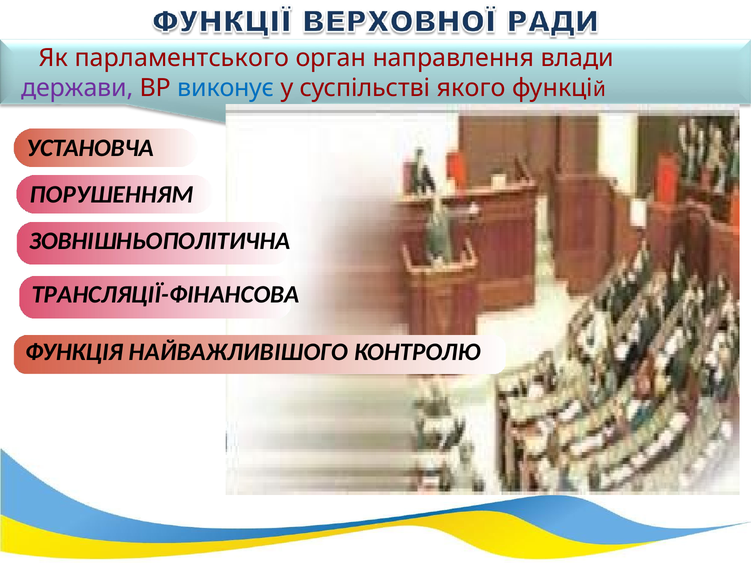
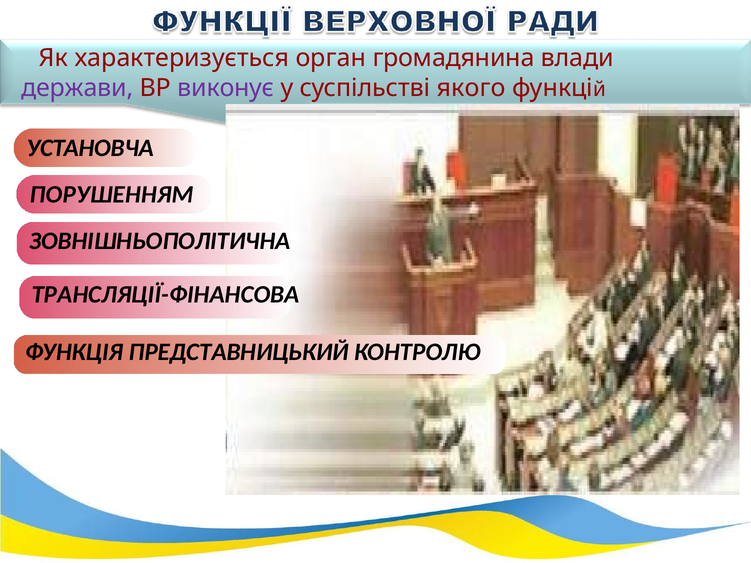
парламентського: парламентського -> характеризується (182, 58)
направлення: направлення -> громадянина (454, 58)
виконує colour: blue -> purple (226, 88)
НАЙВАЖЛИВІШОГО: НАЙВАЖЛИВІШОГО -> ПРЕДСТАВНИЦЬКИЙ (239, 352)
